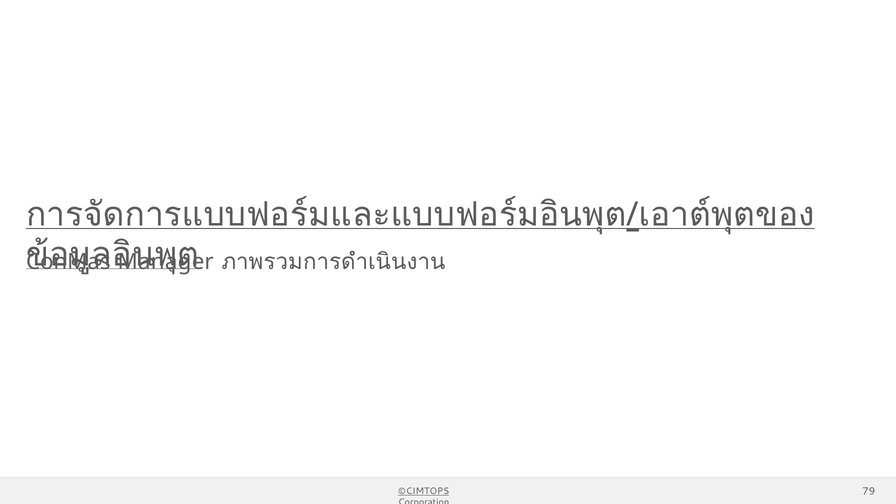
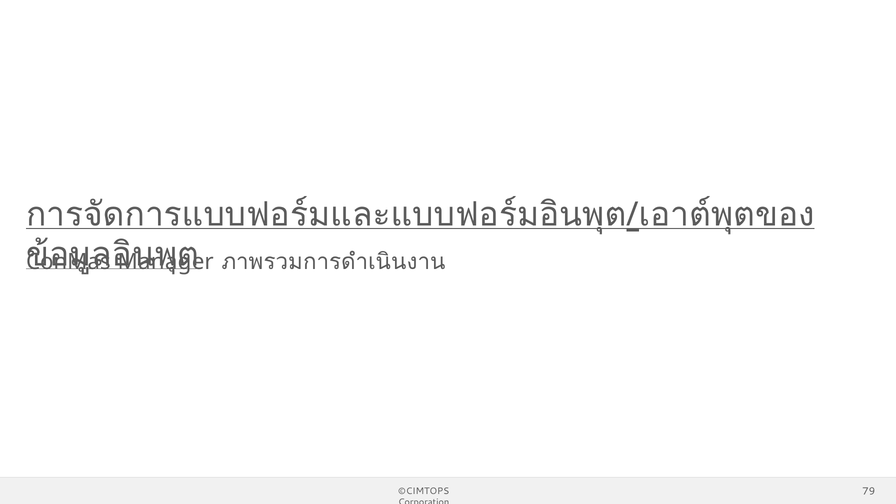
©CIMTOPS underline: present -> none (424, 491)
